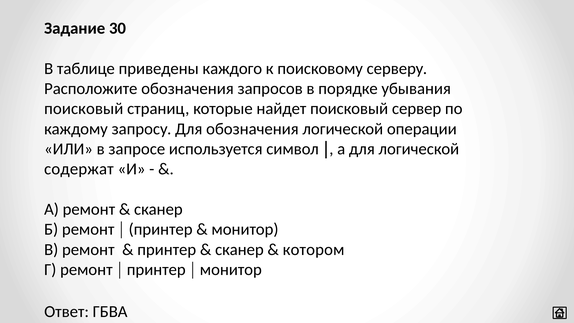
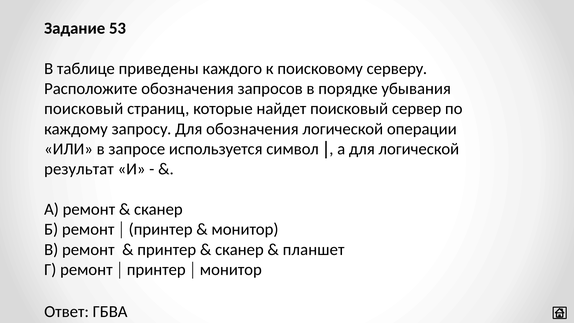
30: 30 -> 53 (117, 28)
содержат: содержат -> результат (79, 169)
котором: котором -> планшет (314, 249)
